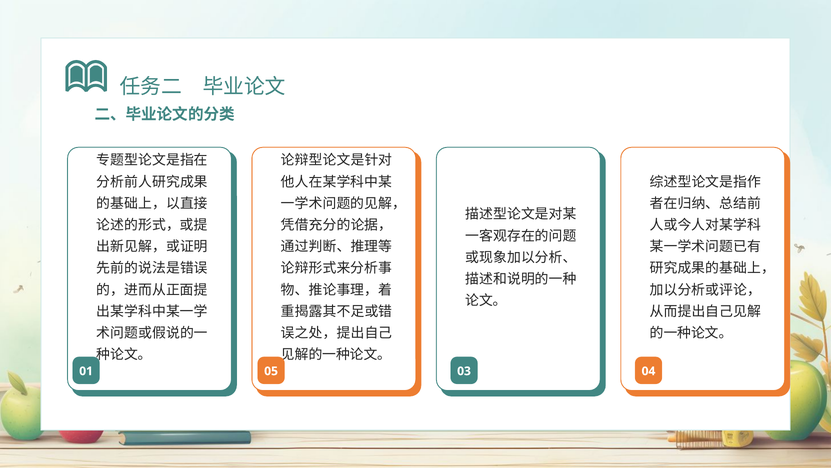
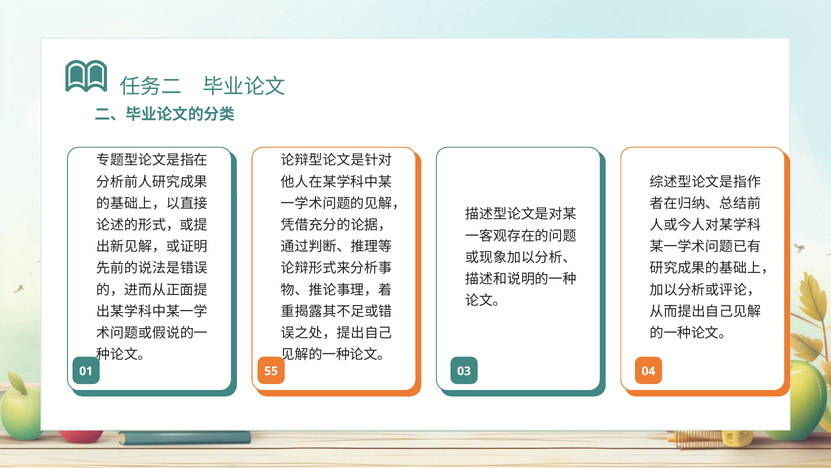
05: 05 -> 55 (271, 371)
